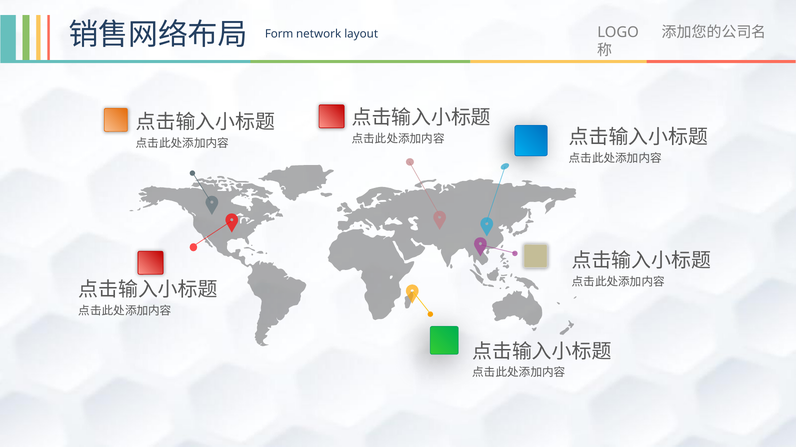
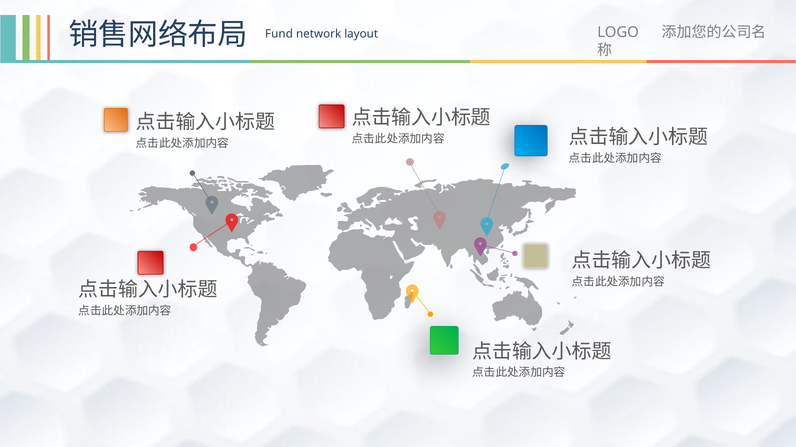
Form: Form -> Fund (279, 34)
